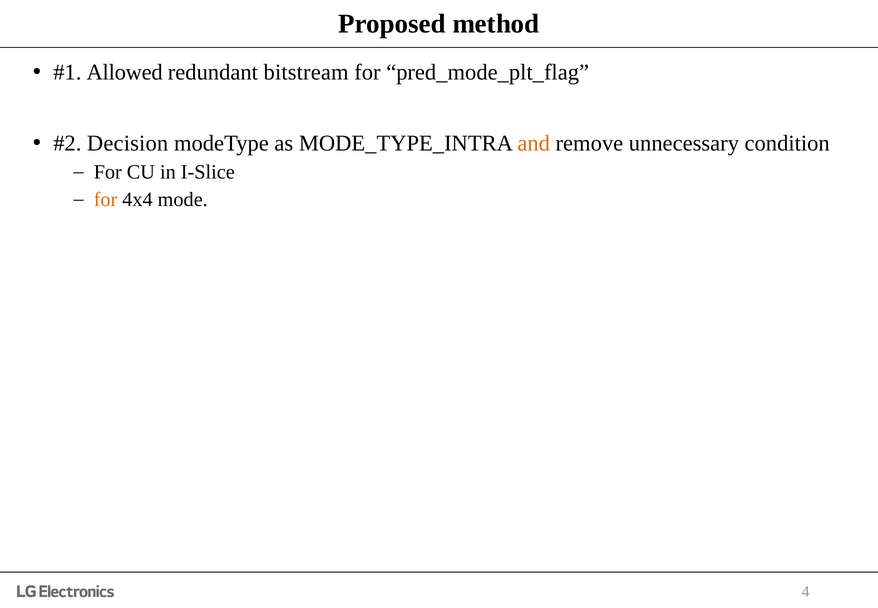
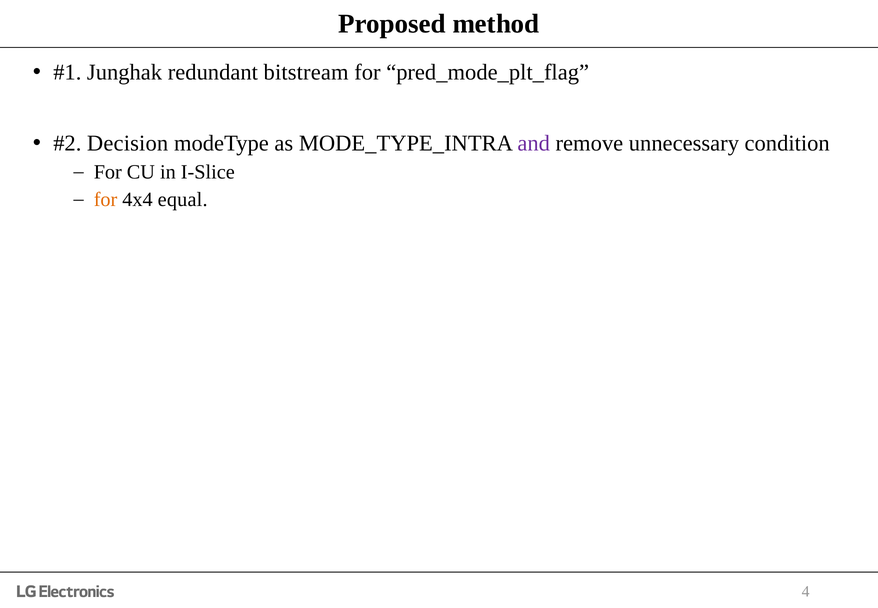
Allowed: Allowed -> Junghak (125, 72)
and colour: orange -> purple (534, 143)
mode: mode -> equal (183, 199)
